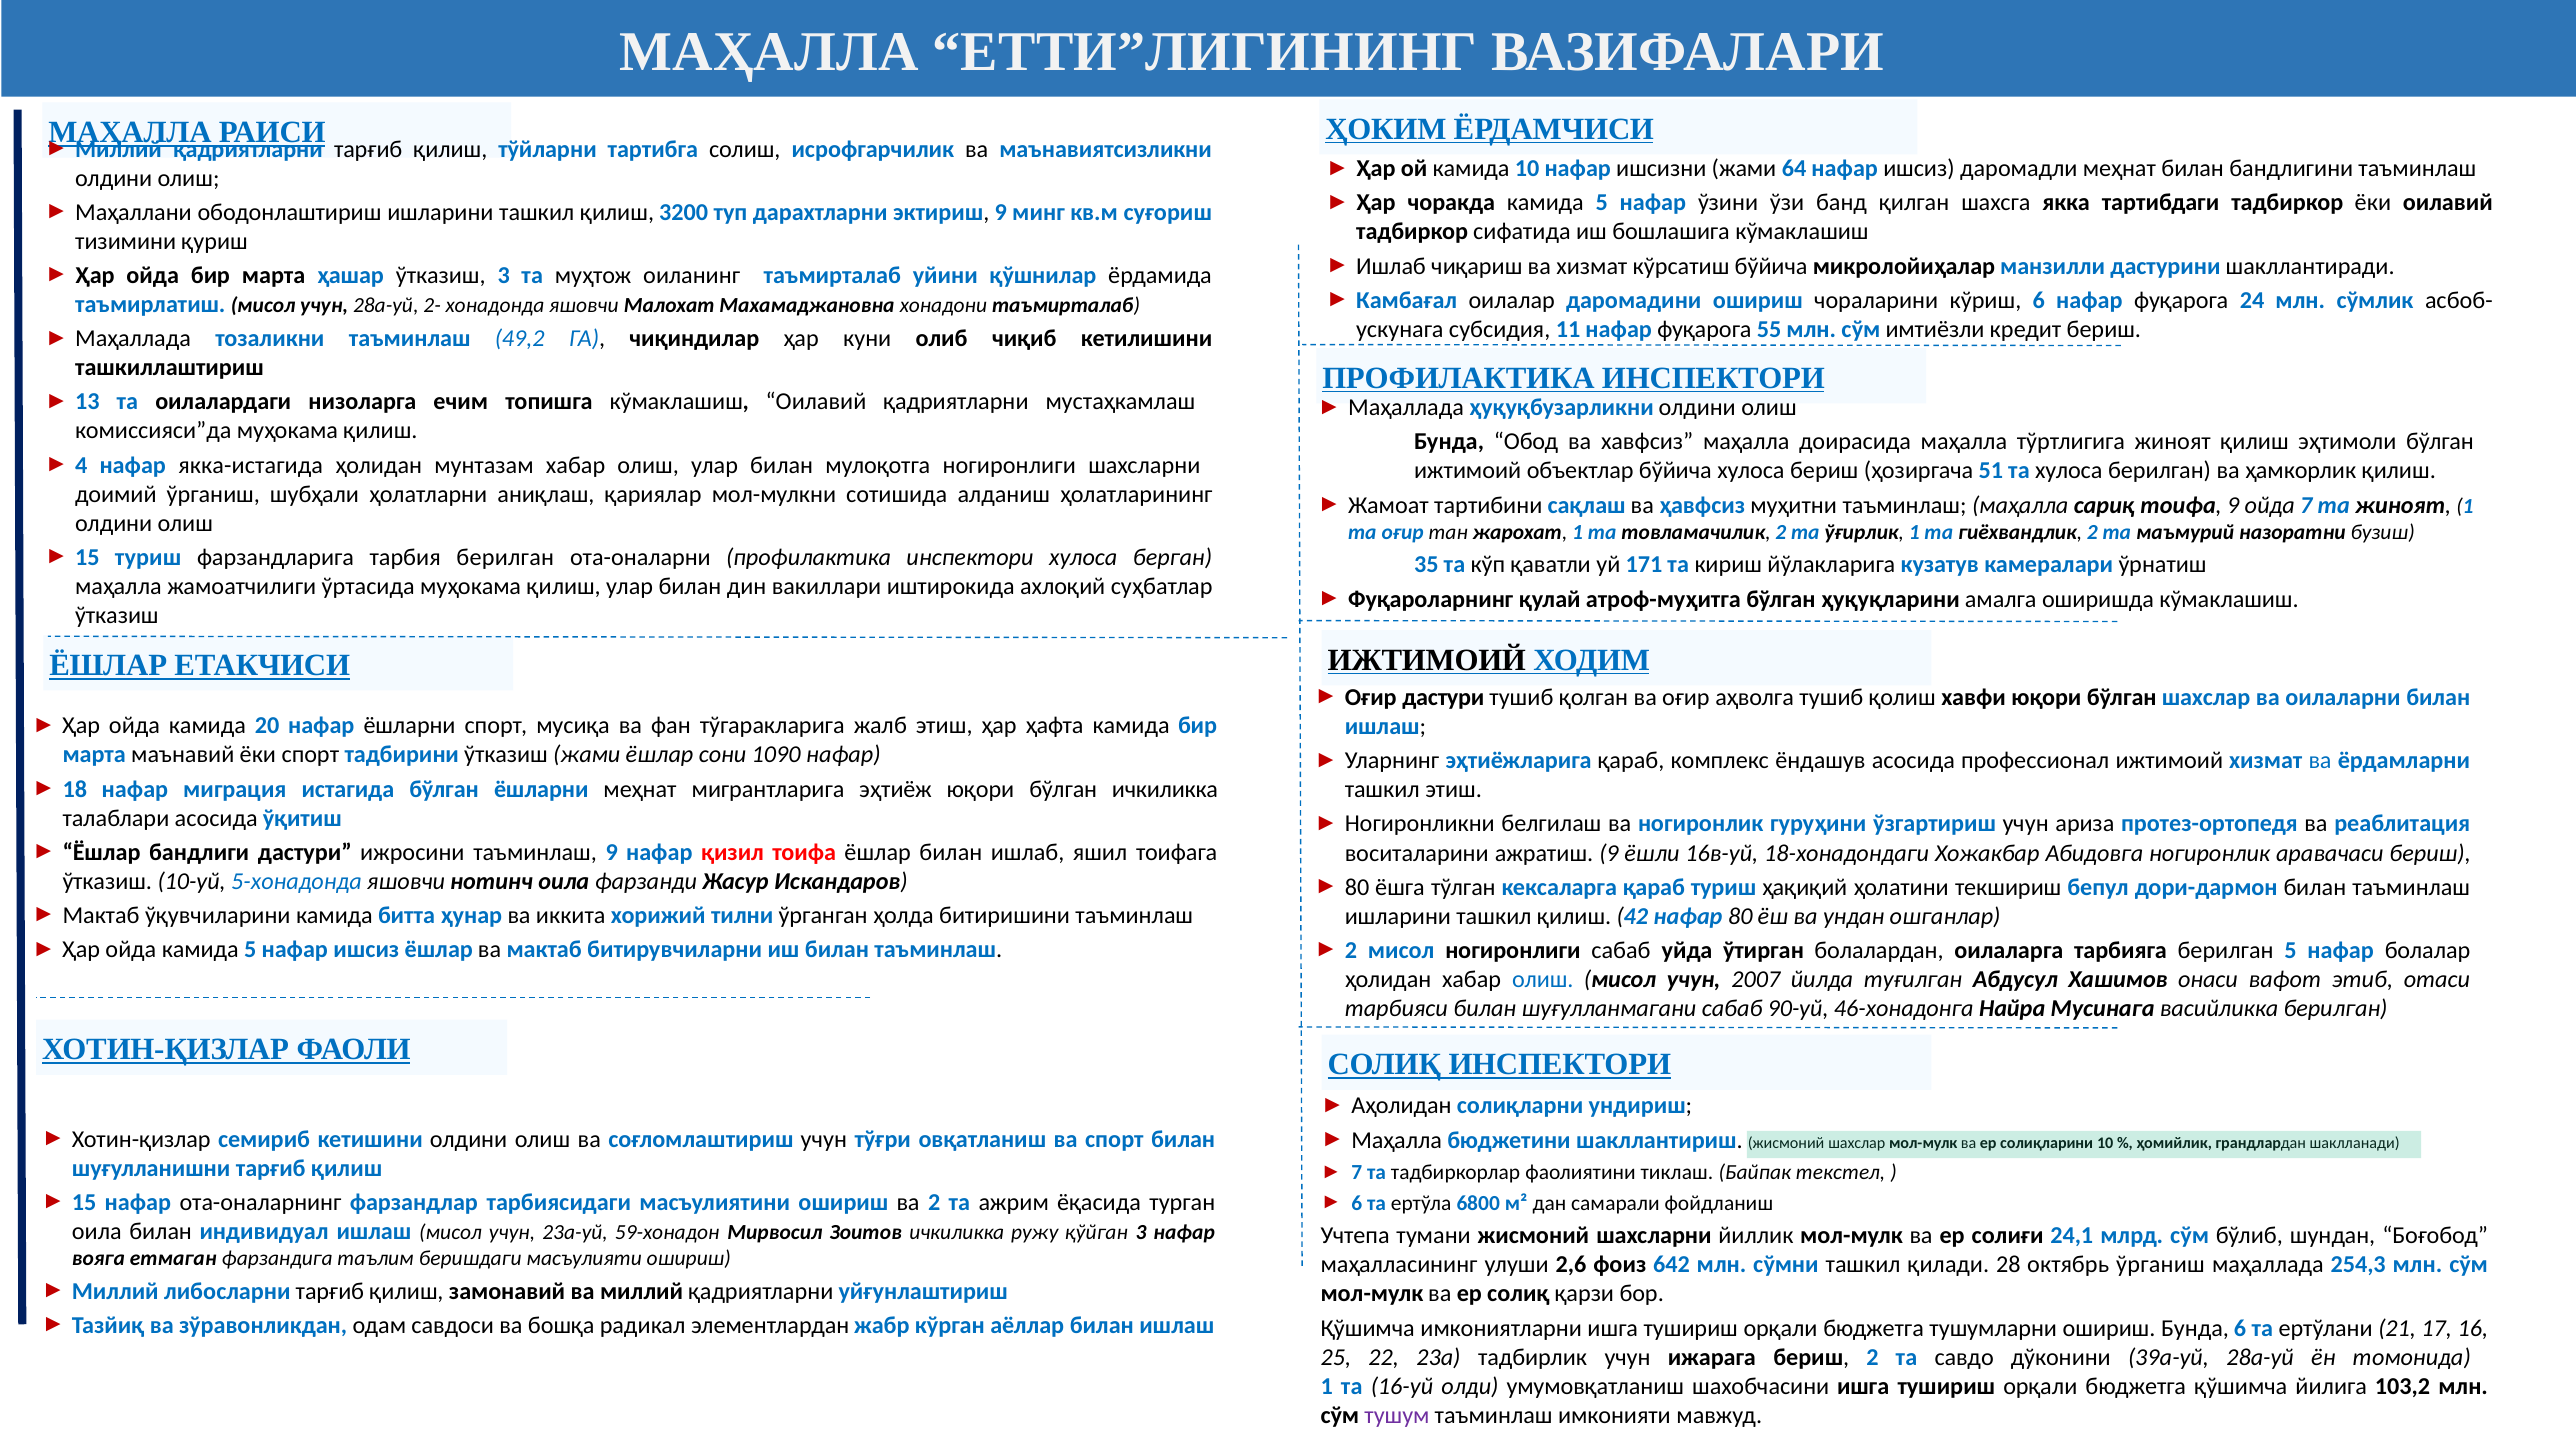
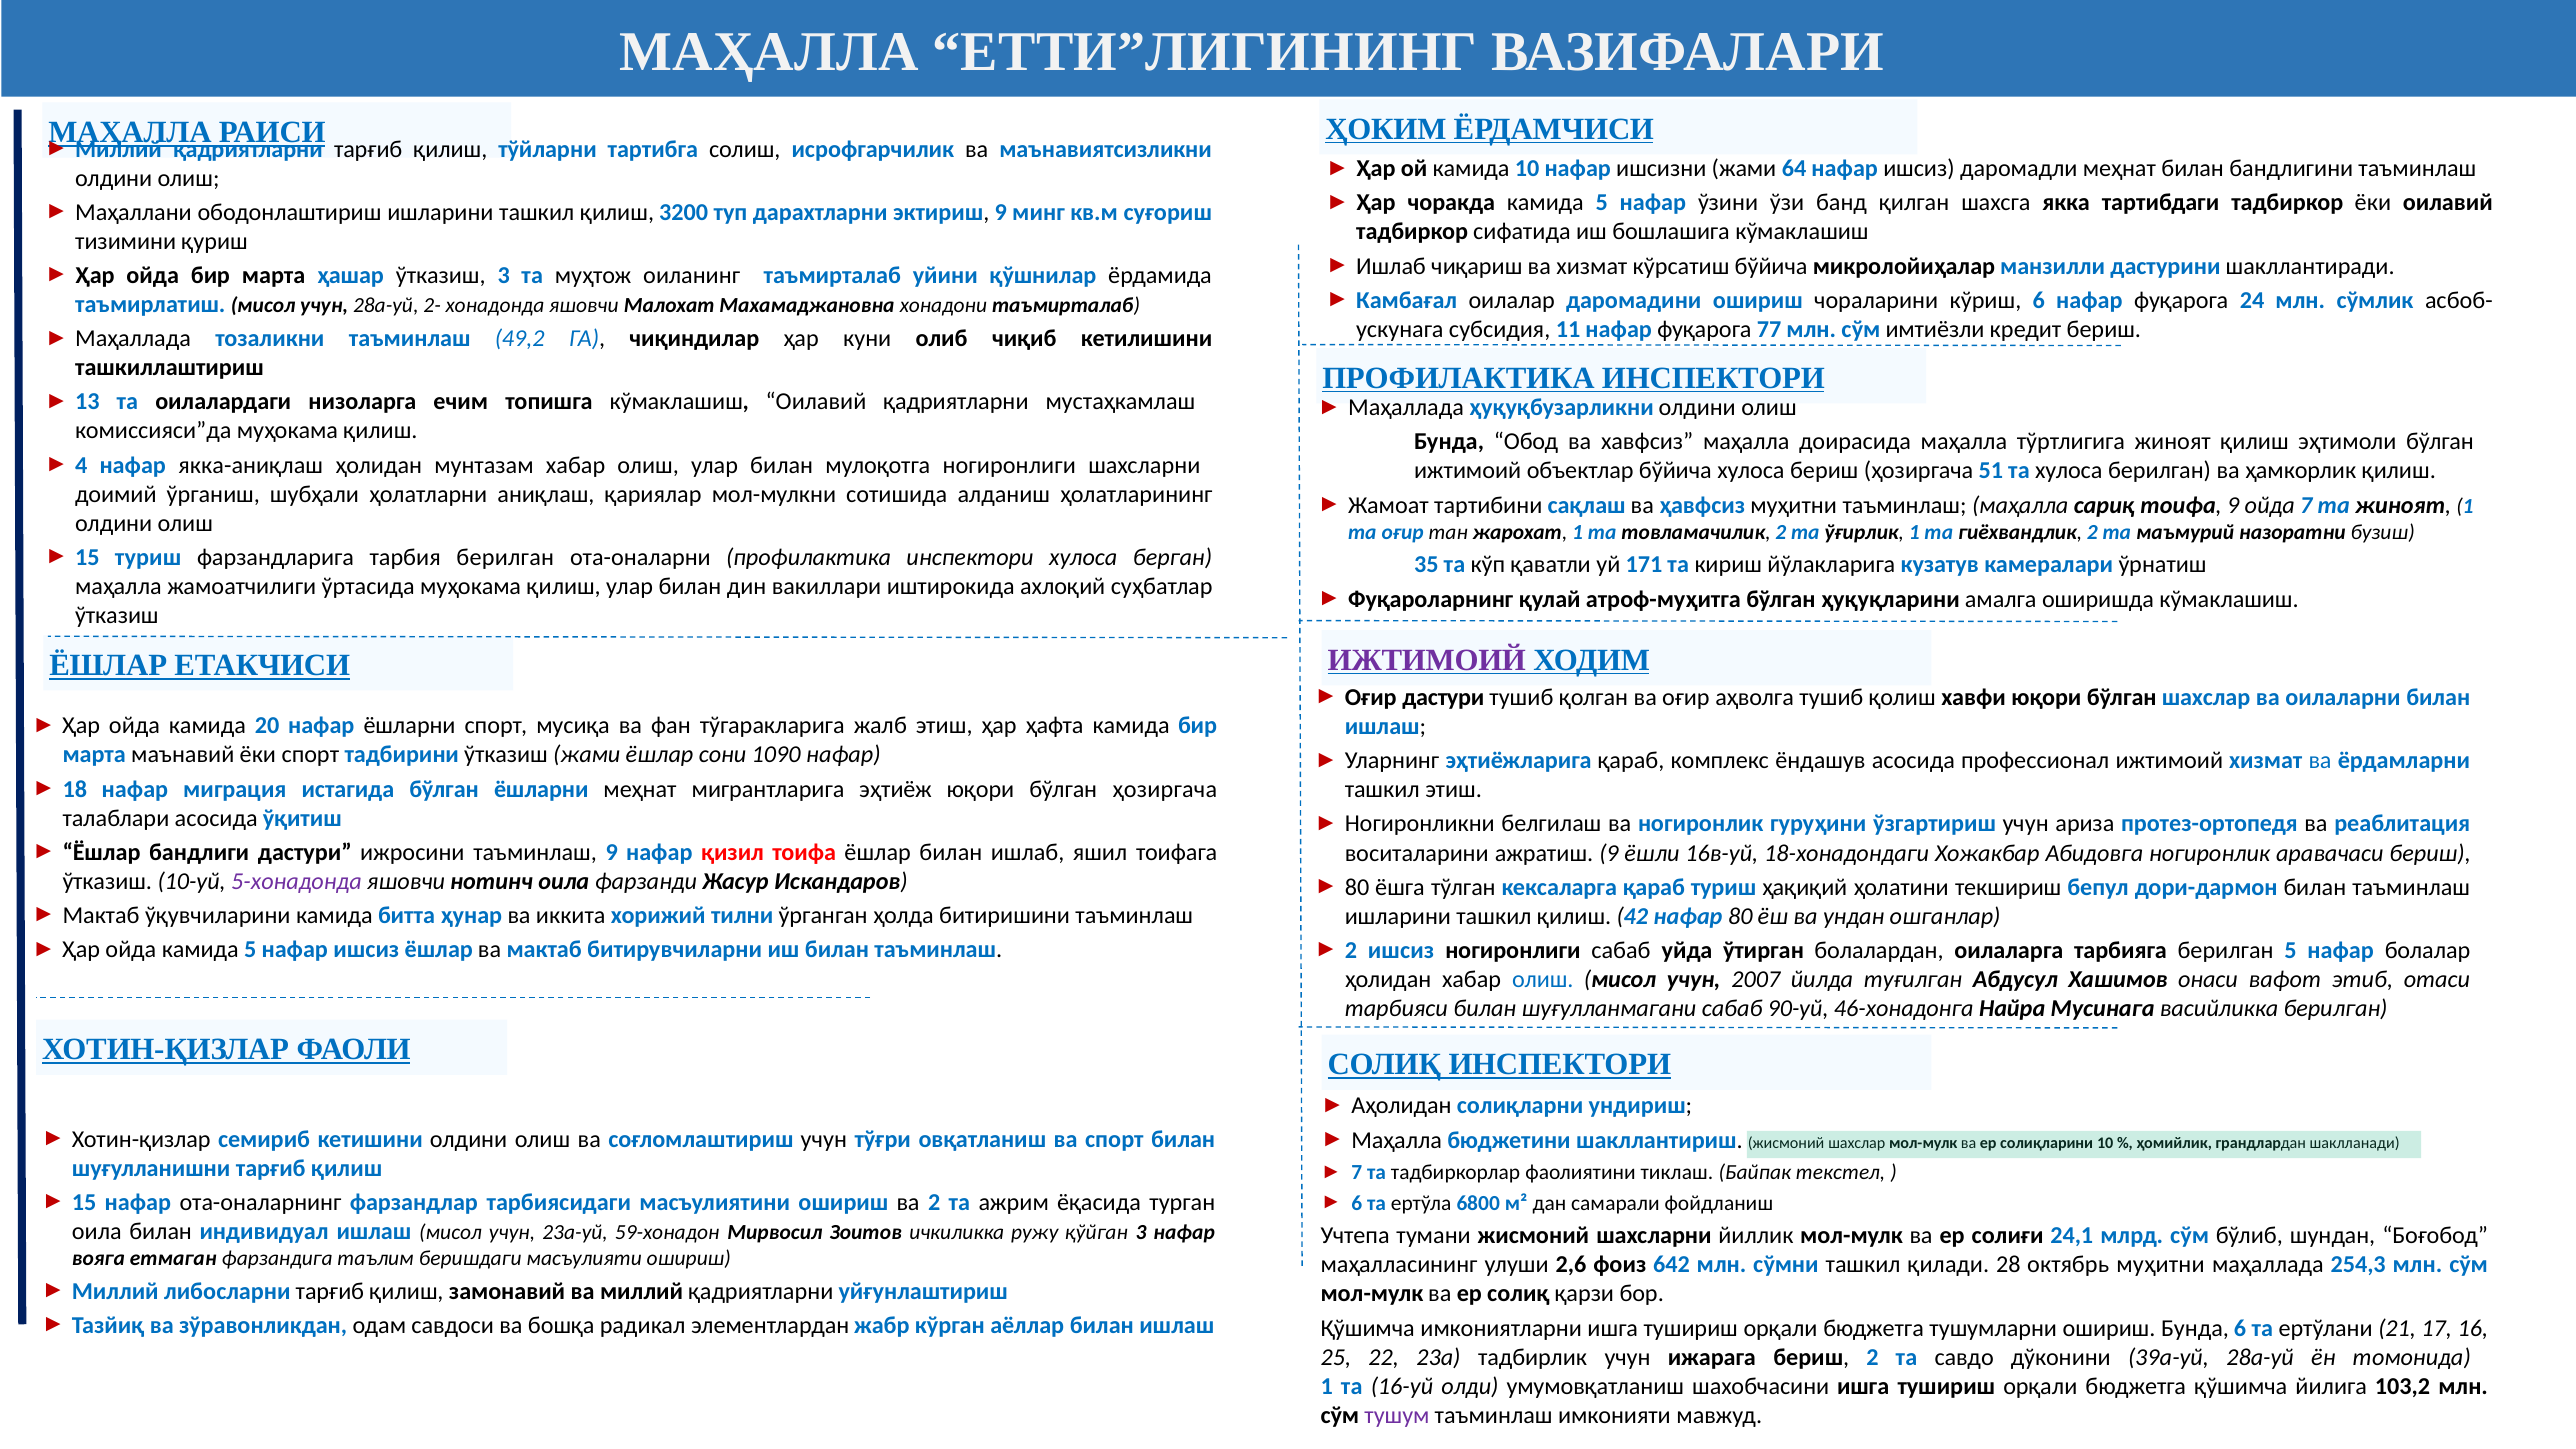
55: 55 -> 77 (1769, 329)
якка-истагида: якка-истагида -> якка-аниқлаш (251, 465)
ИЖТИМОИЙ colour: black -> purple (1427, 660)
бўлган ичкиликка: ичкиликка -> ҳозиргача (1165, 789)
5-хонадонда colour: blue -> purple (296, 881)
2 мисол: мисол -> ишсиз (1401, 950)
октябрь ўрганиш: ўрганиш -> муҳитни (2161, 1265)
